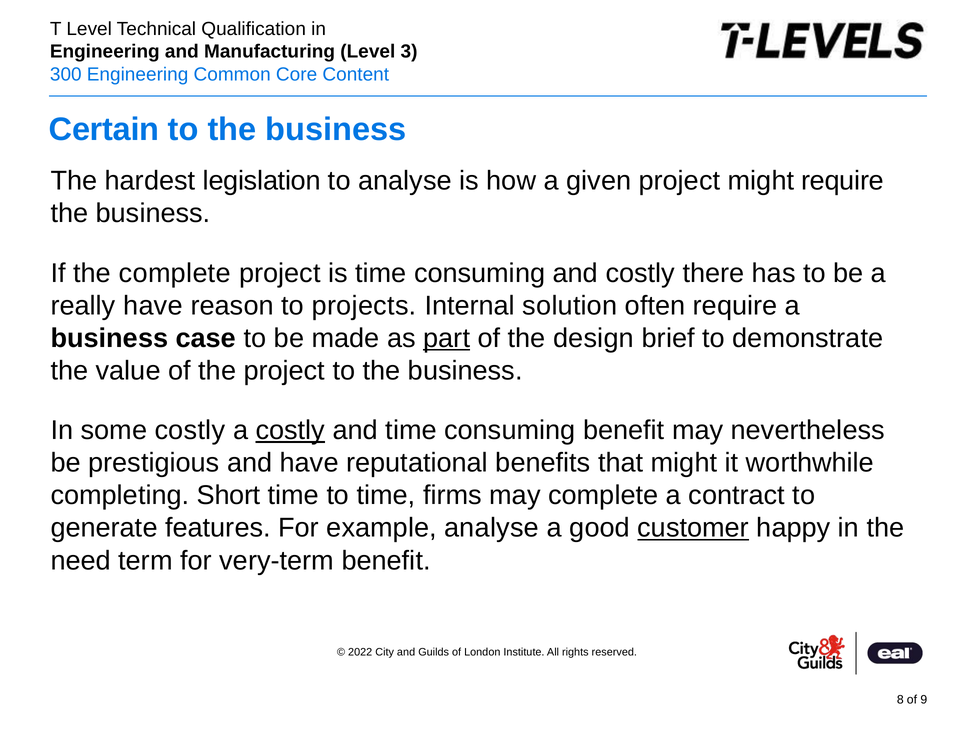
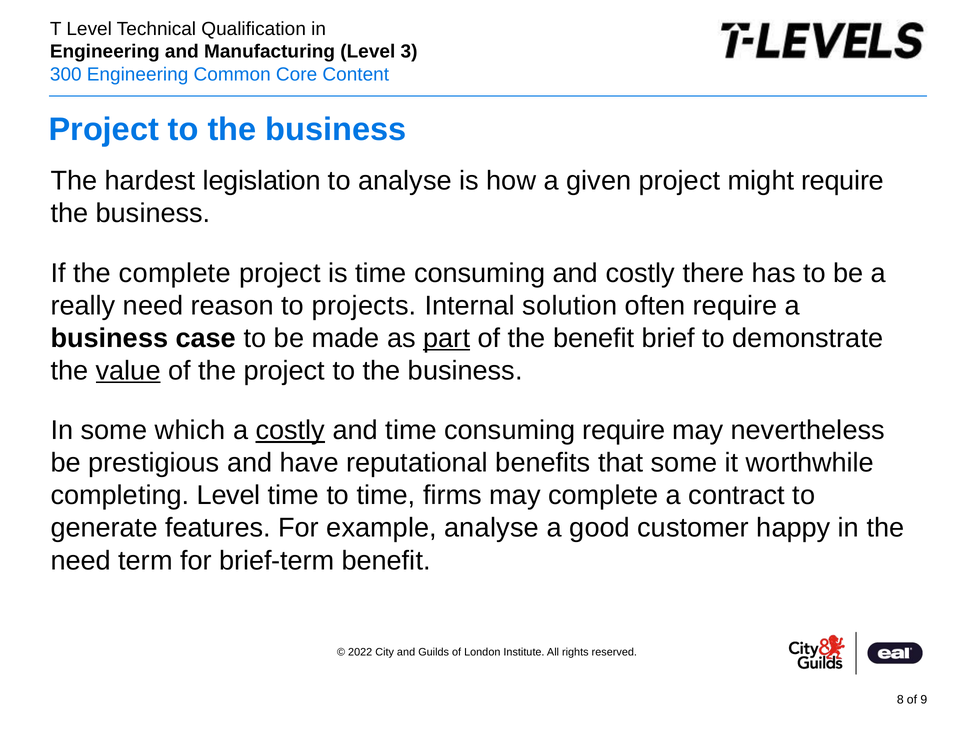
Certain: Certain -> Project (104, 129)
really have: have -> need (153, 306)
the design: design -> benefit (594, 338)
value underline: none -> present (128, 371)
some costly: costly -> which (190, 430)
consuming benefit: benefit -> require (624, 430)
that might: might -> some (684, 463)
completing Short: Short -> Level (229, 495)
customer underline: present -> none (693, 528)
very-term: very-term -> brief-term (277, 561)
